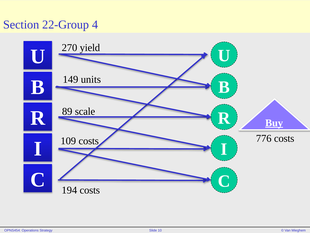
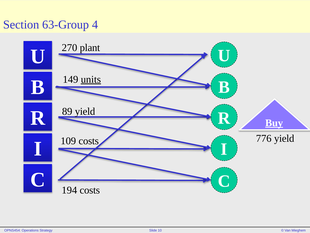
22-Group: 22-Group -> 63-Group (66, 25)
yield: yield -> plant (90, 48)
units underline: none -> present (91, 79)
89 scale: scale -> yield (85, 111)
776 costs: costs -> yield (284, 138)
